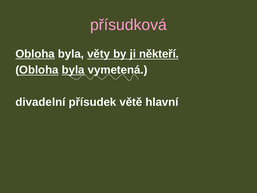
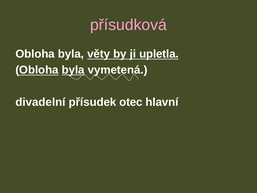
Obloha underline: present -> none (35, 54)
někteří: někteří -> upletla (159, 54)
větě: větě -> otec (131, 102)
